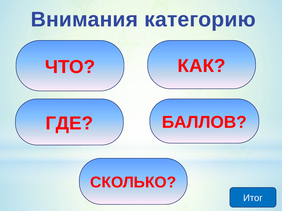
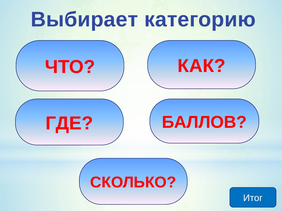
Внимания: Внимания -> Выбирает (84, 20)
